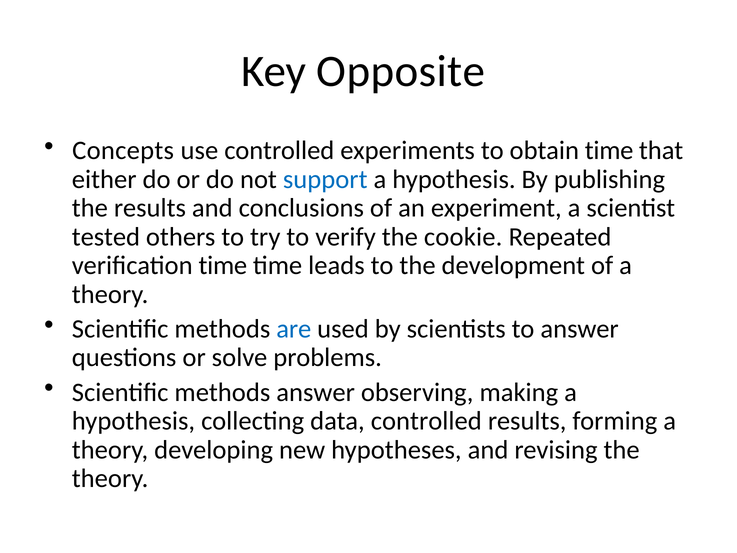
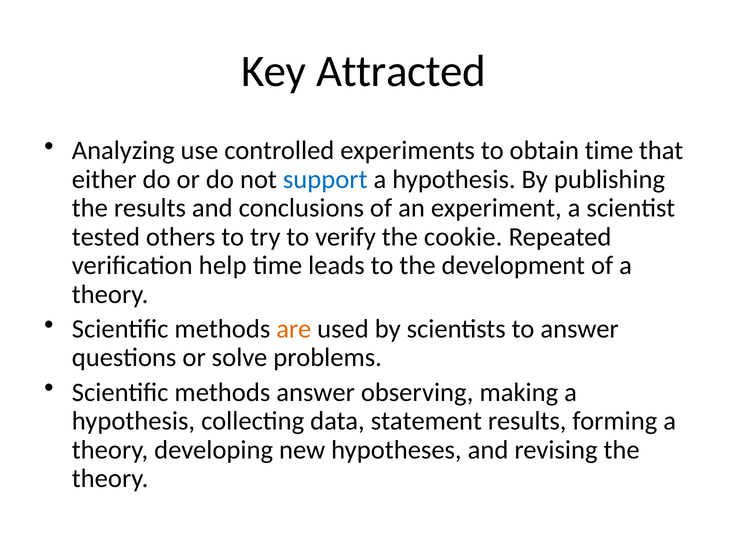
Opposite: Opposite -> Attracted (401, 71)
Concepts: Concepts -> Analyzing (123, 150)
verification time: time -> help (223, 265)
are colour: blue -> orange (294, 329)
data controlled: controlled -> statement (426, 421)
